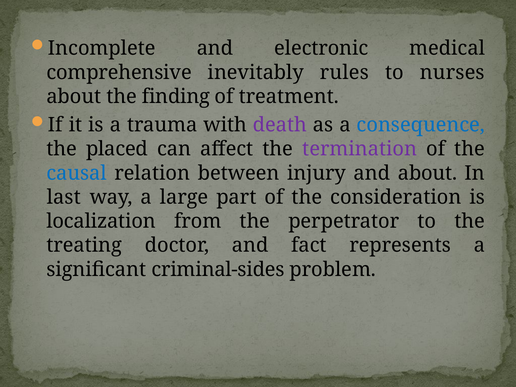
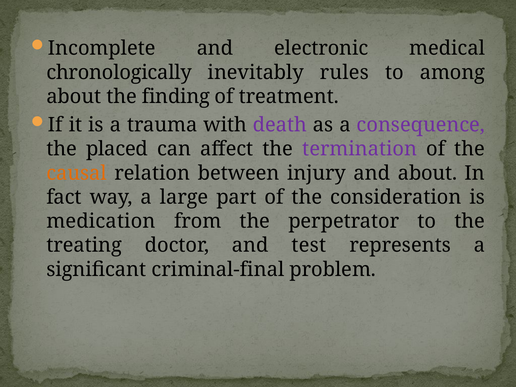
comprehensive: comprehensive -> chronologically (119, 72)
nurses: nurses -> among (452, 72)
consequence colour: blue -> purple (421, 125)
causal colour: blue -> orange (77, 173)
last: last -> fact (64, 197)
localization: localization -> medication (101, 221)
fact: fact -> test (309, 245)
criminal-sides: criminal-sides -> criminal-final (218, 269)
